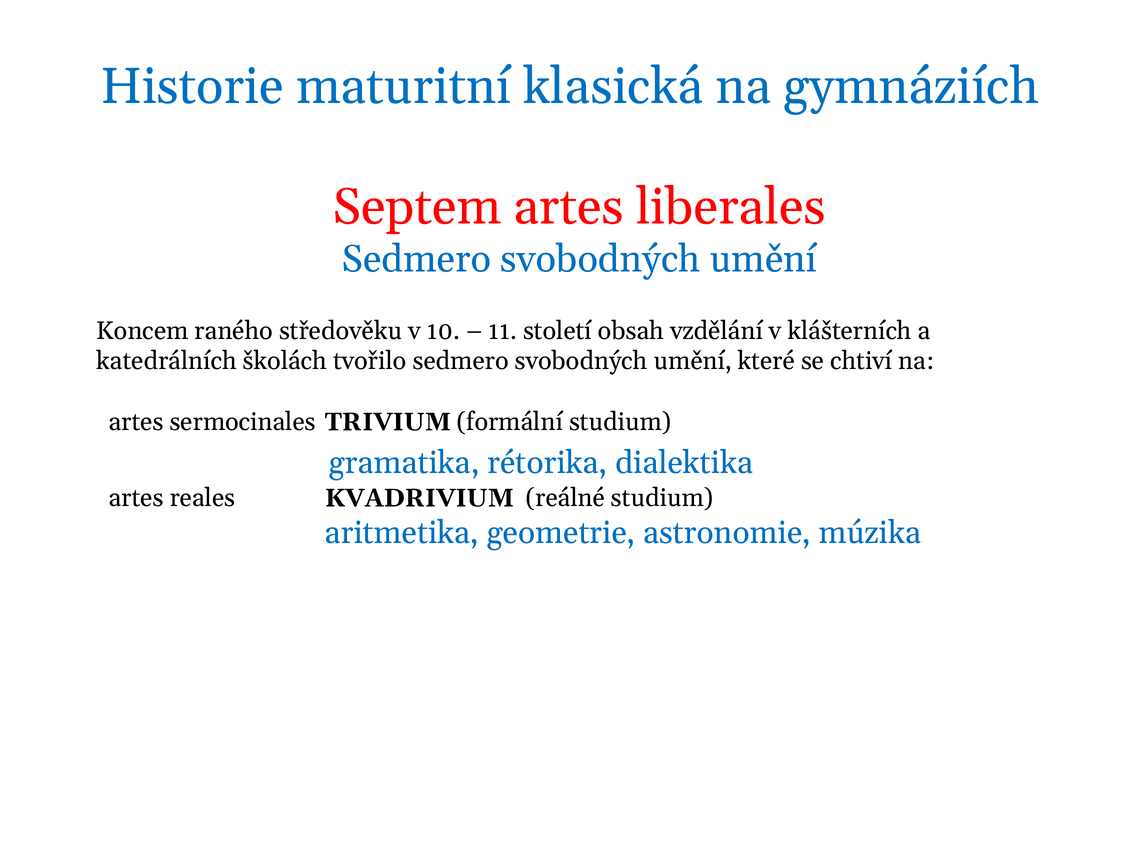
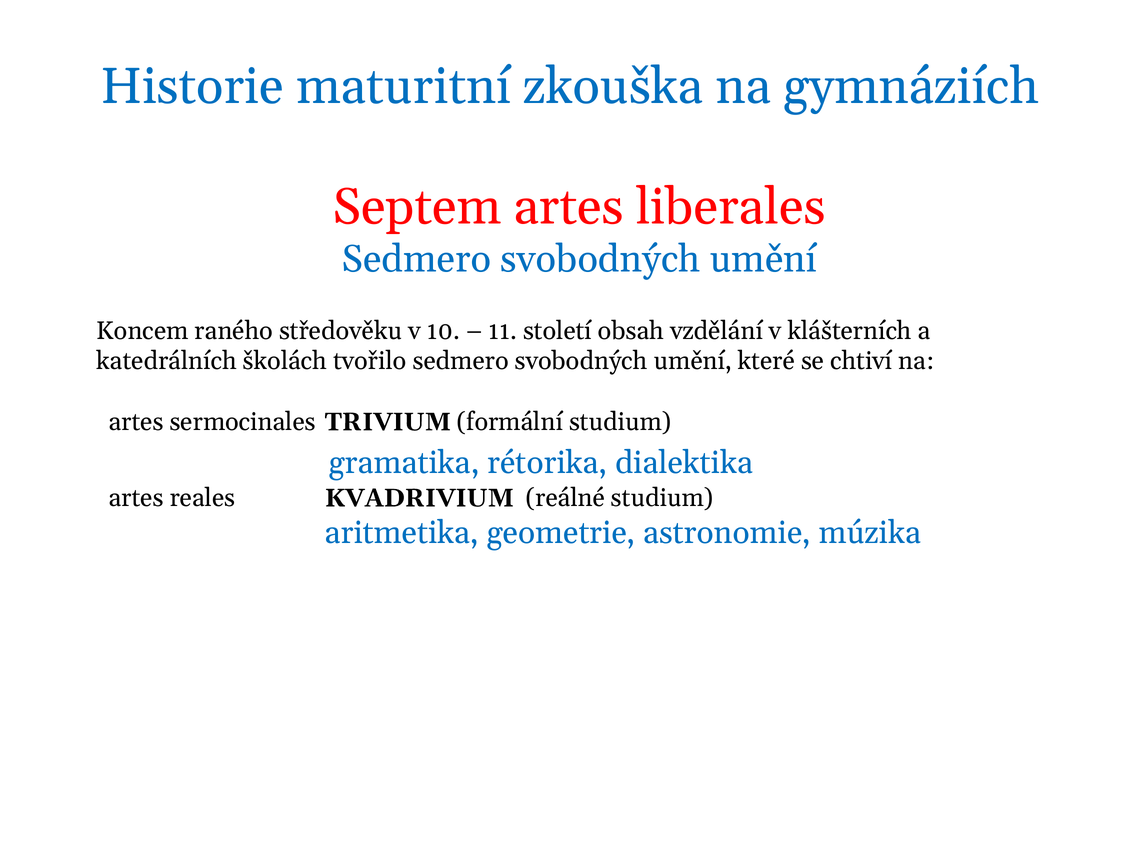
klasická: klasická -> zkouška (613, 86)
